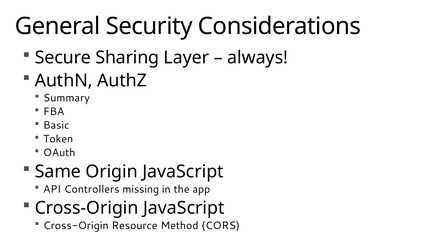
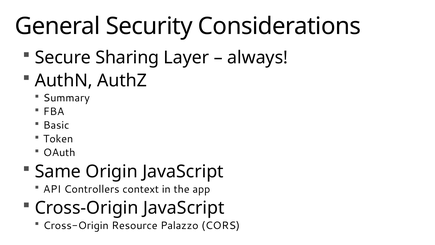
missing: missing -> context (141, 189)
Method: Method -> Palazzo (180, 225)
